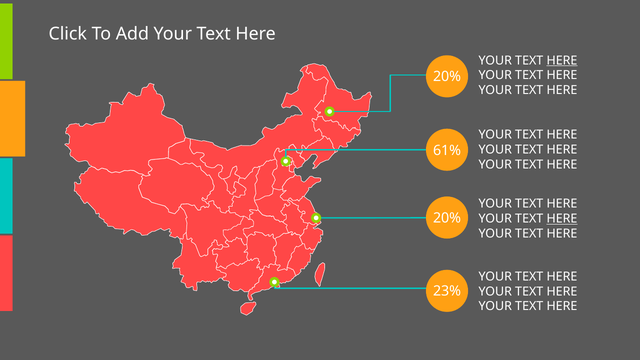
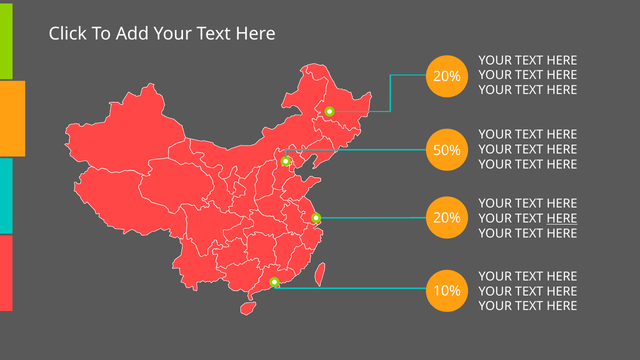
HERE underline: present -> none (562, 60)
61%: 61% -> 50% (447, 151)
23%: 23% -> 10% (447, 291)
